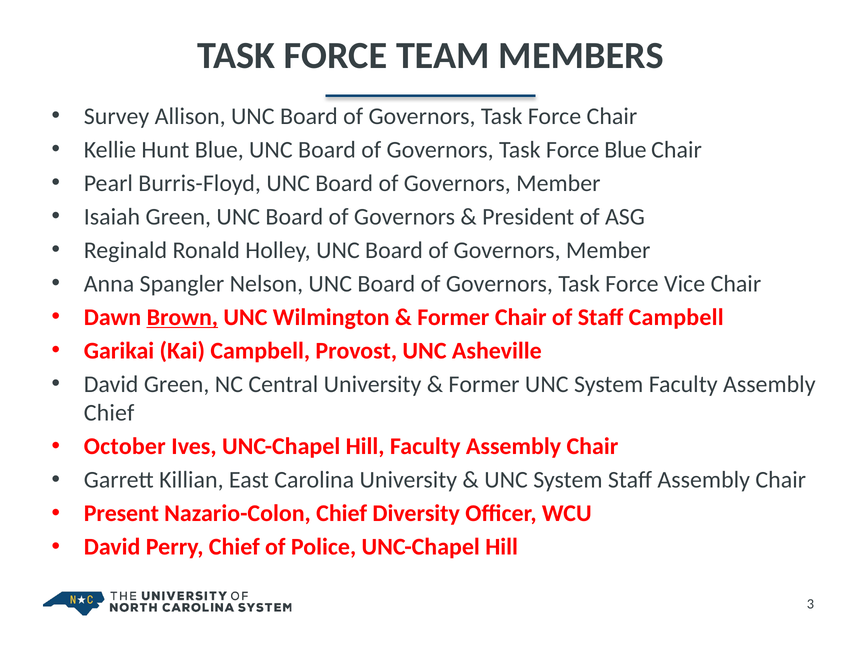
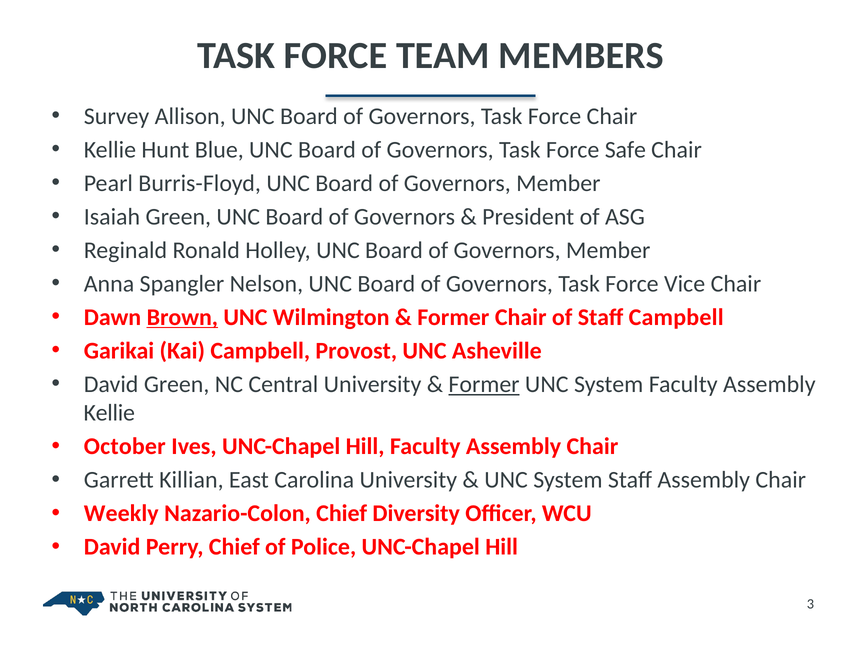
Force Blue: Blue -> Safe (625, 150)
Former underline: none -> present (484, 384)
Chief: Chief -> Kellie (109, 413)
Present: Present -> Weekly (121, 513)
